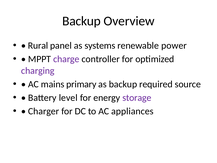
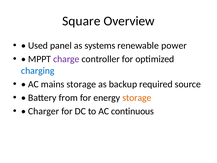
Backup: Backup -> Square (81, 21)
Rural: Rural -> Used (38, 46)
charging colour: purple -> blue (38, 71)
mains primary: primary -> storage (81, 84)
level: level -> from (68, 98)
storage colour: purple -> orange (137, 98)
appliances: appliances -> continuous (132, 111)
